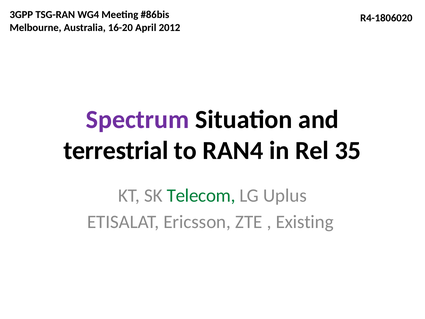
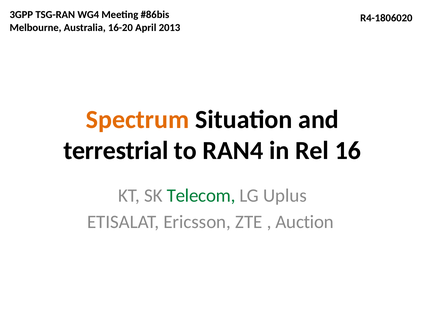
2012: 2012 -> 2013 (170, 28)
Spectrum colour: purple -> orange (138, 119)
35: 35 -> 16 (348, 151)
Existing: Existing -> Auction (305, 222)
